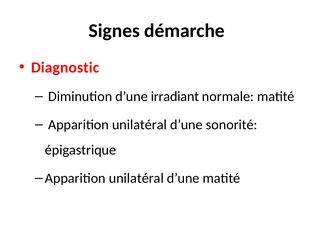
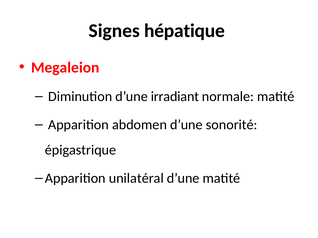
démarche: démarche -> hépatique (185, 31)
Diagnostic: Diagnostic -> Megaleion (65, 68)
unilatéral: unilatéral -> abdomen (139, 125)
